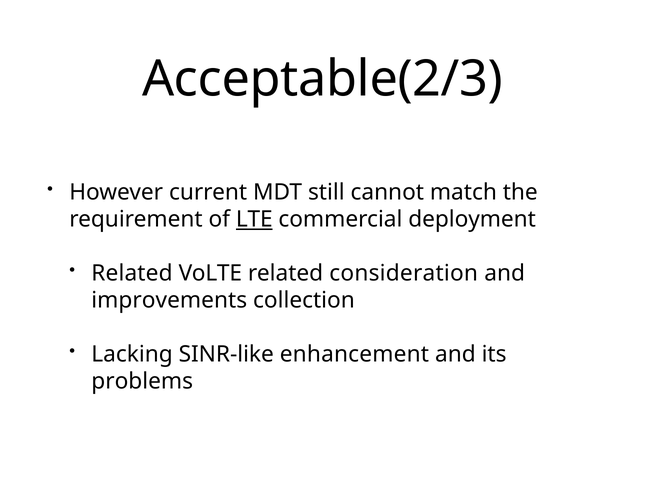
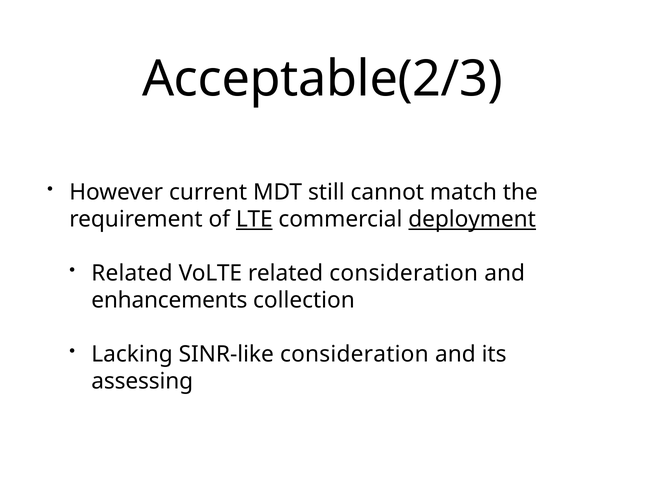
deployment underline: none -> present (472, 219)
improvements: improvements -> enhancements (169, 300)
SINR-like enhancement: enhancement -> consideration (354, 354)
problems: problems -> assessing (142, 381)
